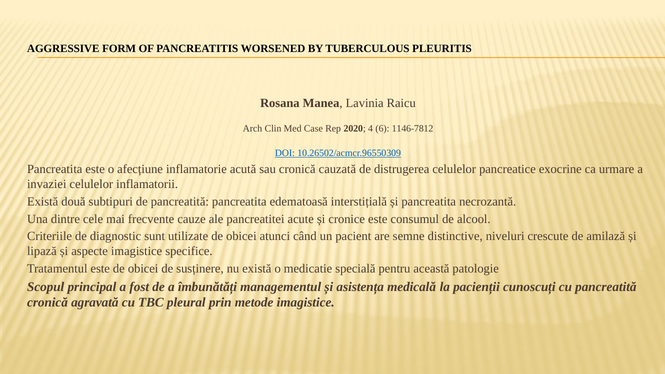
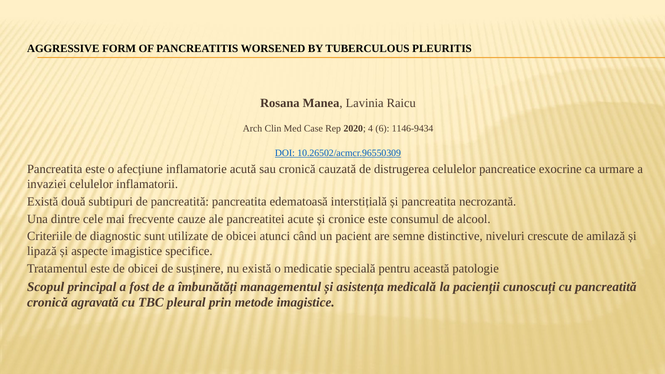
1146-7812: 1146-7812 -> 1146-9434 (413, 129)
